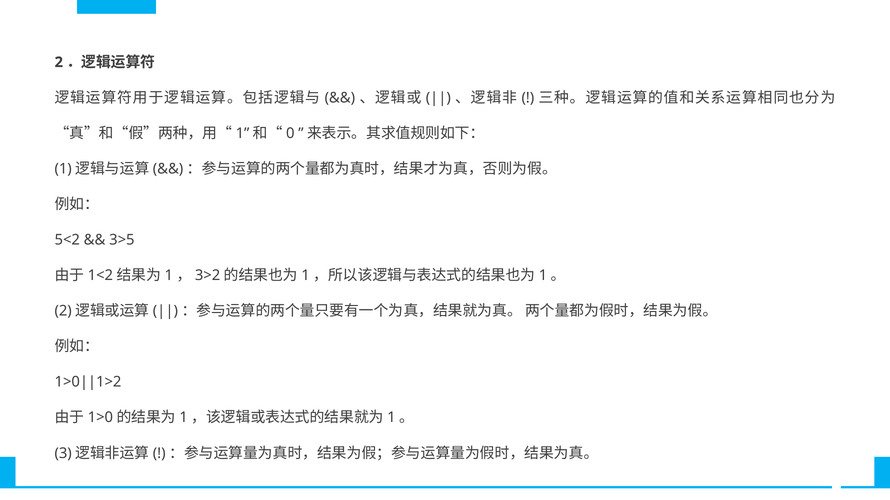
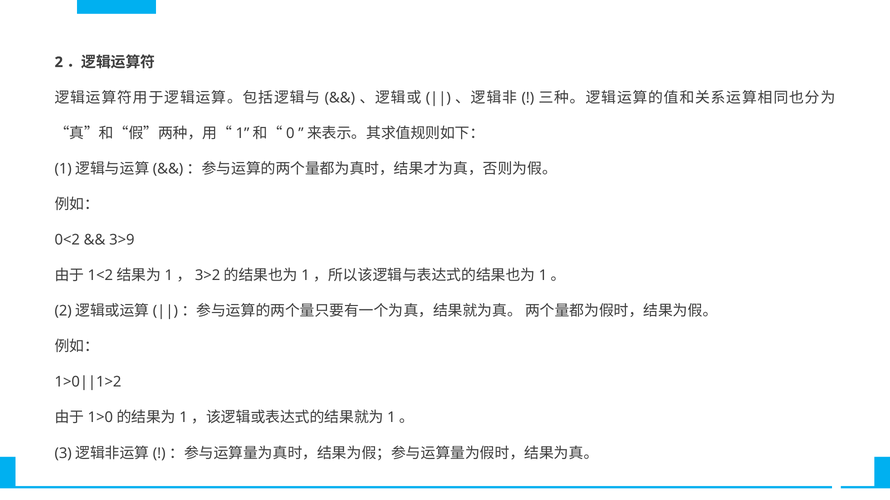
5<2: 5<2 -> 0<2 (67, 240)
3>5: 3>5 -> 3>9 (122, 240)
